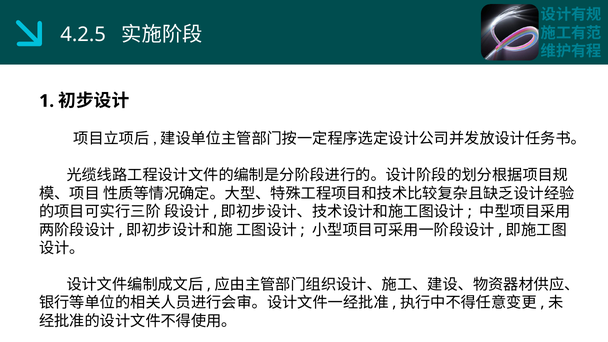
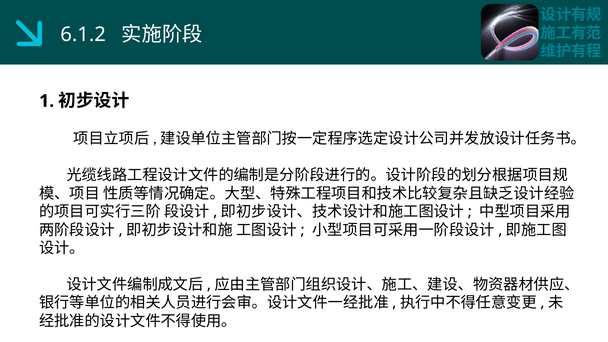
4.2.5: 4.2.5 -> 6.1.2 (83, 34)
